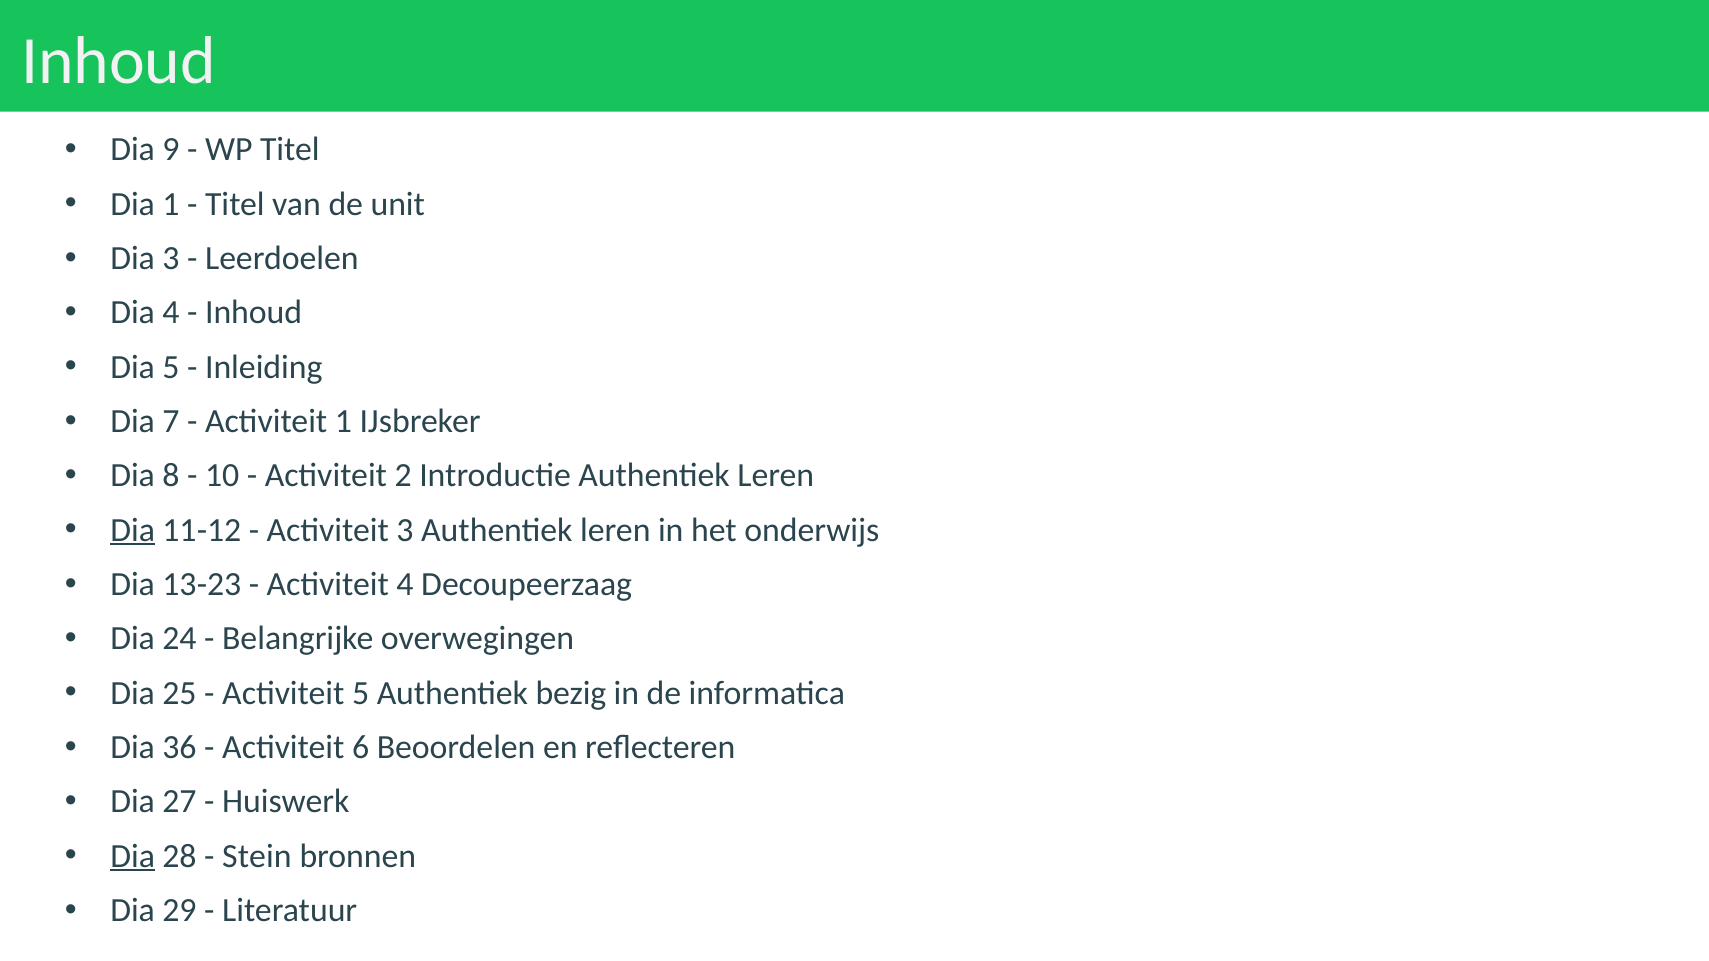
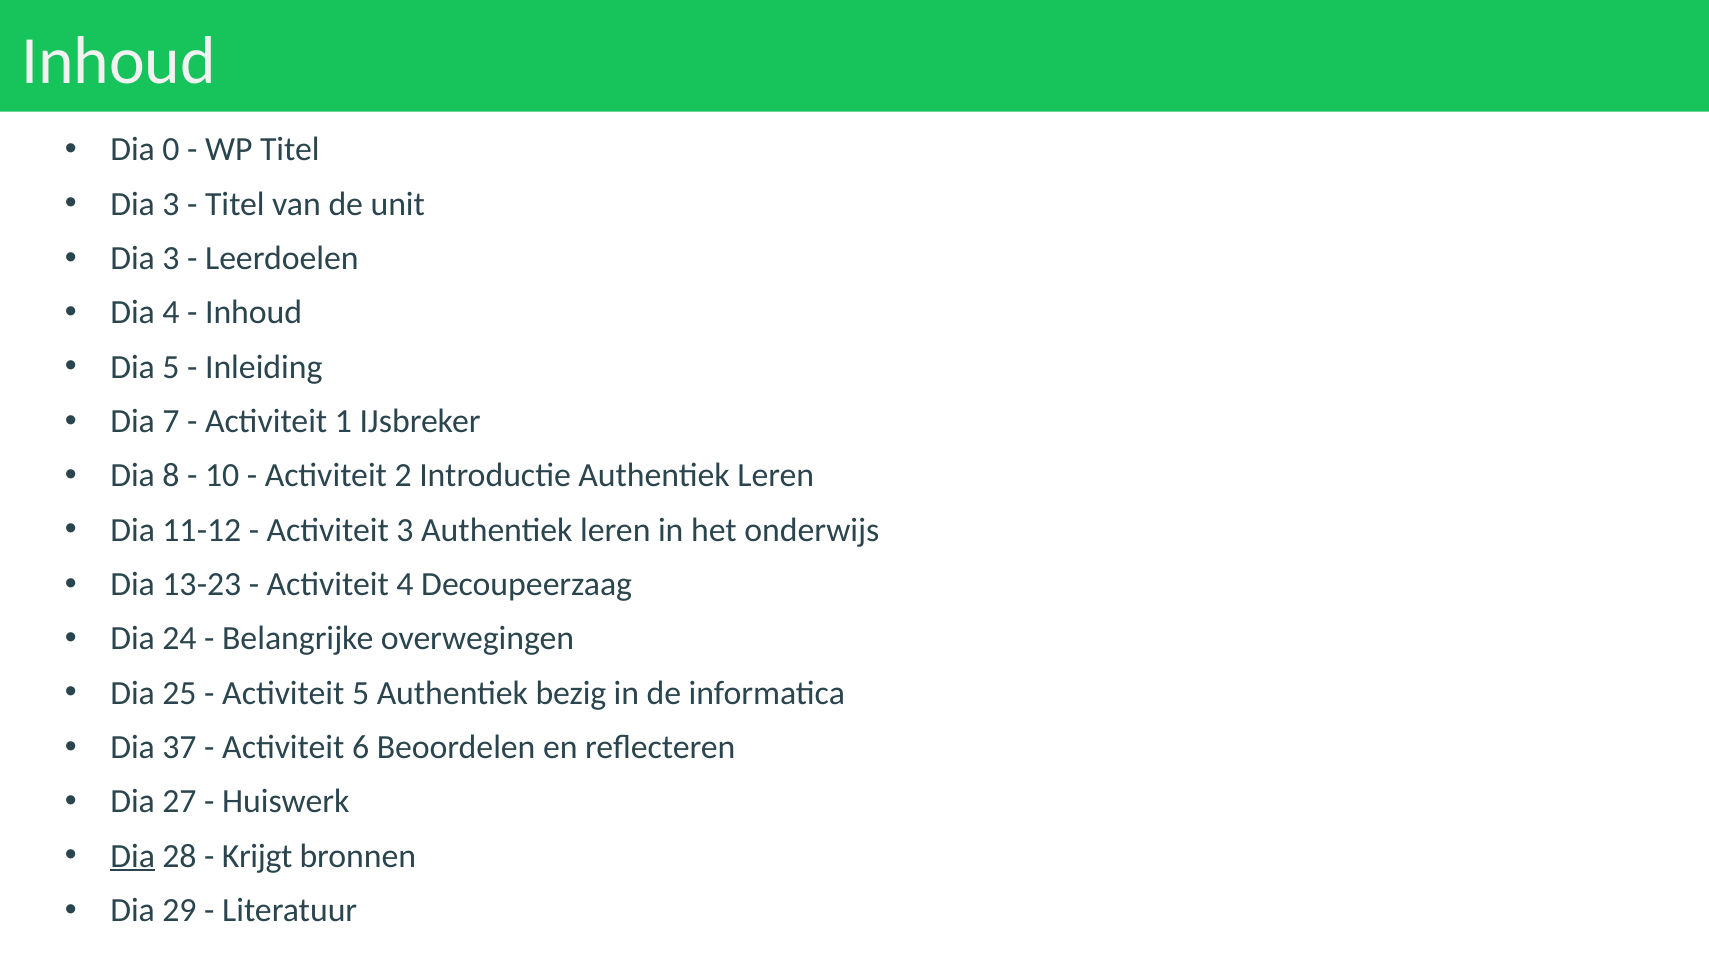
9: 9 -> 0 (171, 150)
1: 1 -> 3 (171, 204)
Dia underline: present -> none (133, 530)
36: 36 -> 37 (179, 747)
Stein: Stein -> Krijgt (257, 856)
